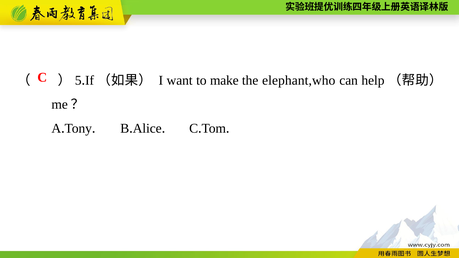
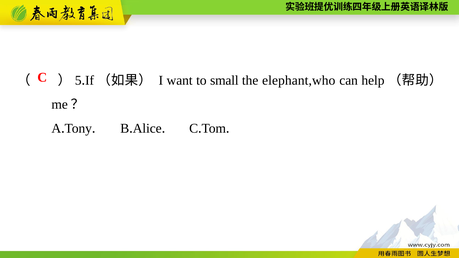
make: make -> small (224, 80)
